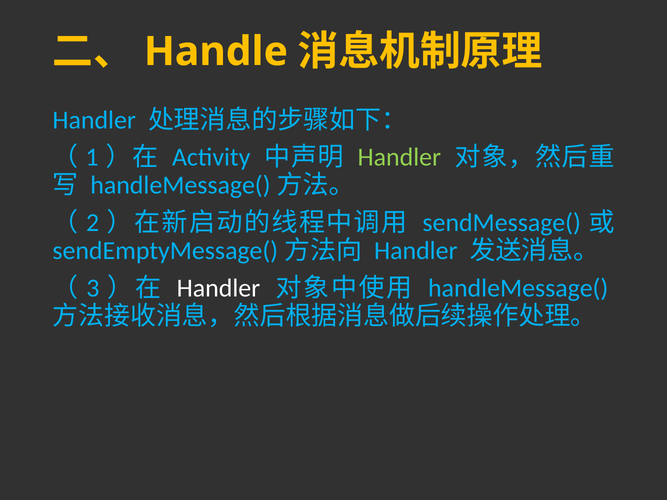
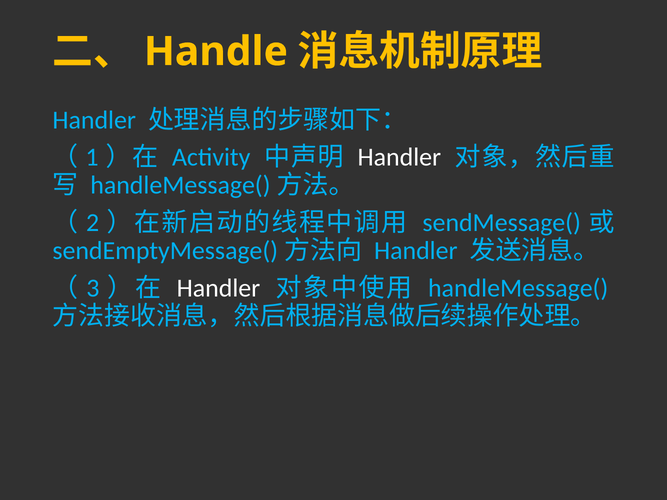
Handler colour: light green -> white (399, 157)
